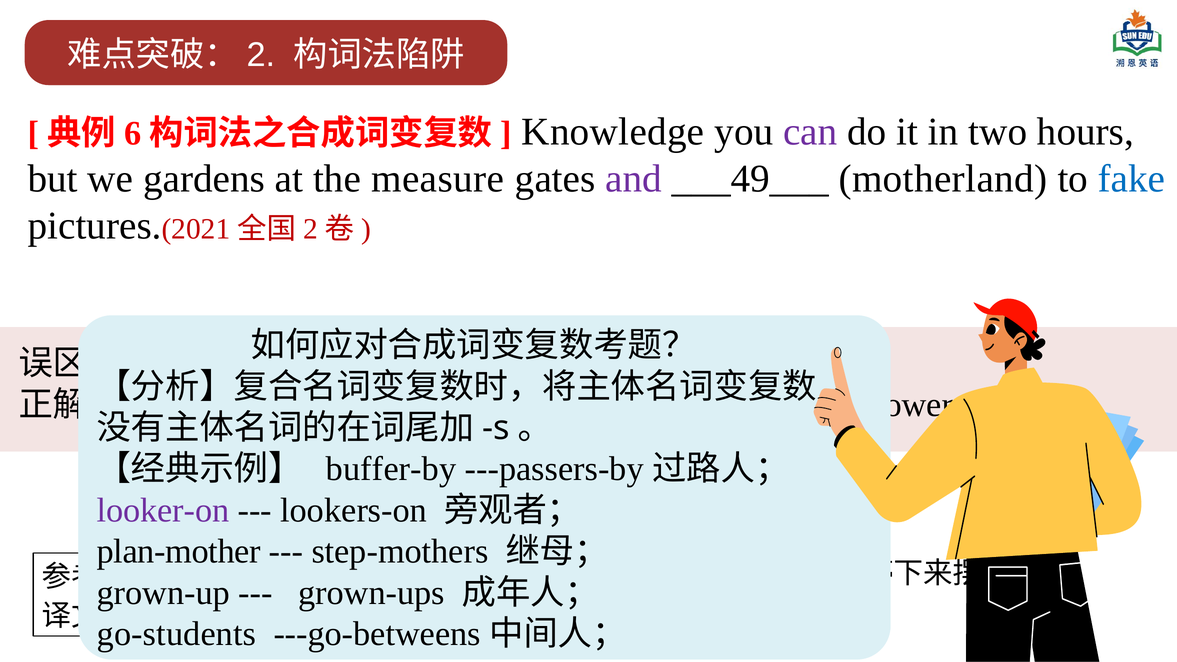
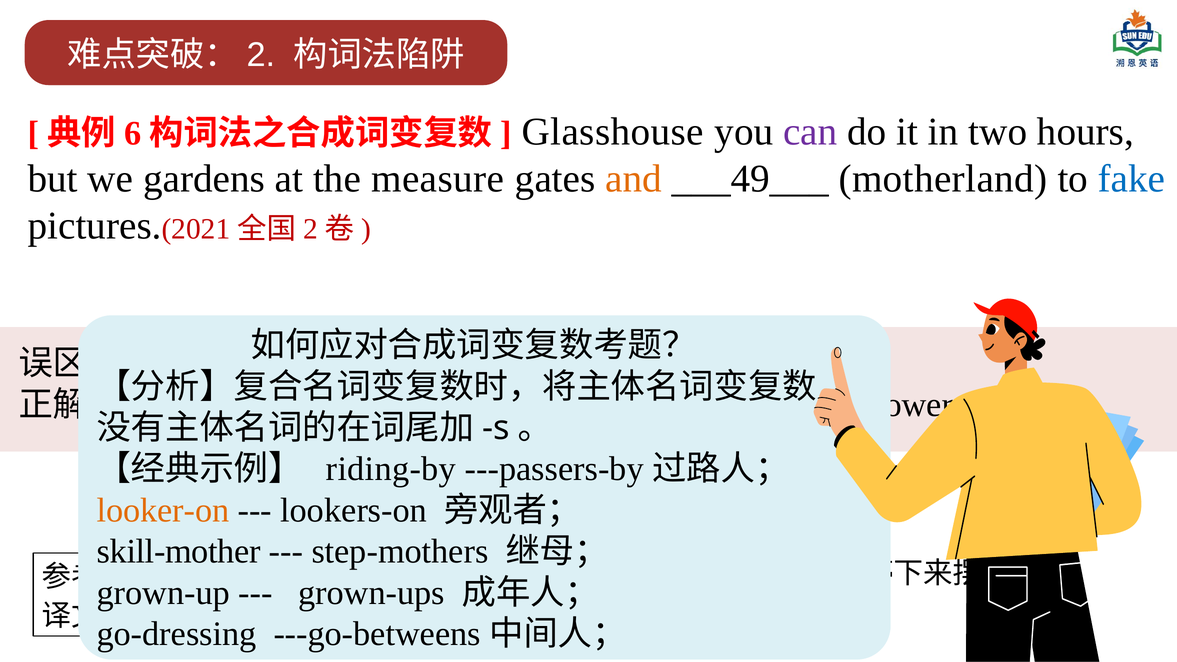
Knowledge: Knowledge -> Glasshouse (613, 132)
and colour: purple -> orange (634, 179)
buffer-by: buffer-by -> riding-by (391, 469)
looker-on colour: purple -> orange (163, 510)
plan-mother: plan-mother -> skill-mother (179, 552)
go-students: go-students -> go-dressing (177, 634)
